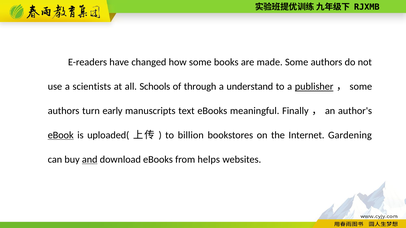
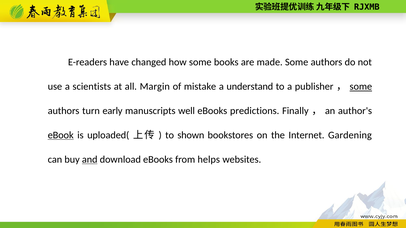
Schools: Schools -> Margin (155, 87)
through: through -> mistake (200, 87)
publisher underline: present -> none (314, 87)
some underline: none -> present (361, 87)
text: text -> well (187, 111)
meaningful: meaningful -> predictions (255, 111)
billion: billion -> shown (191, 135)
